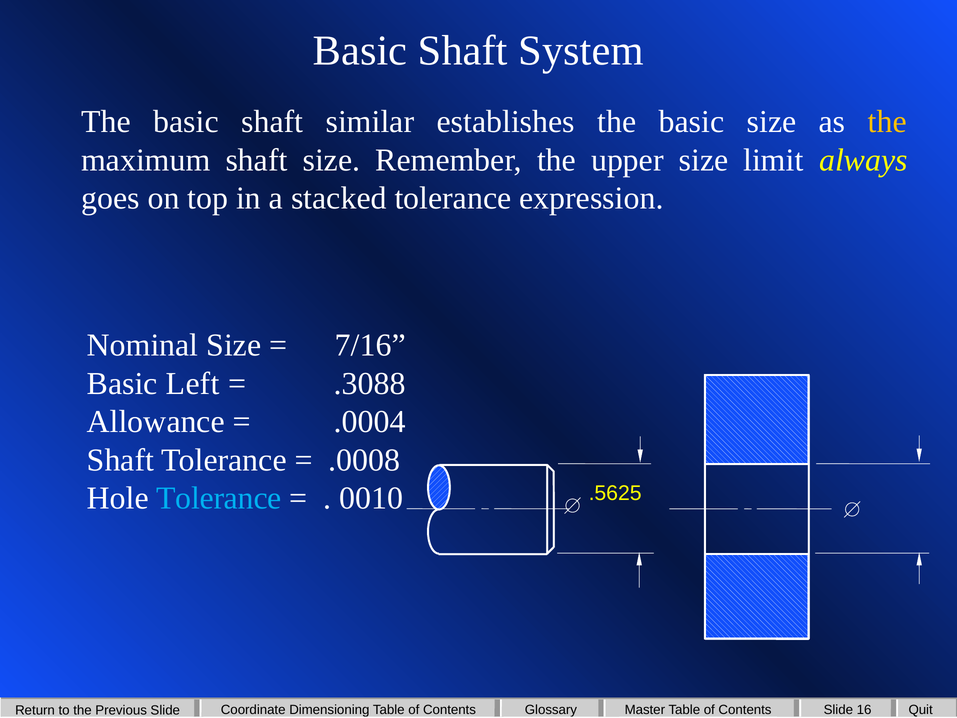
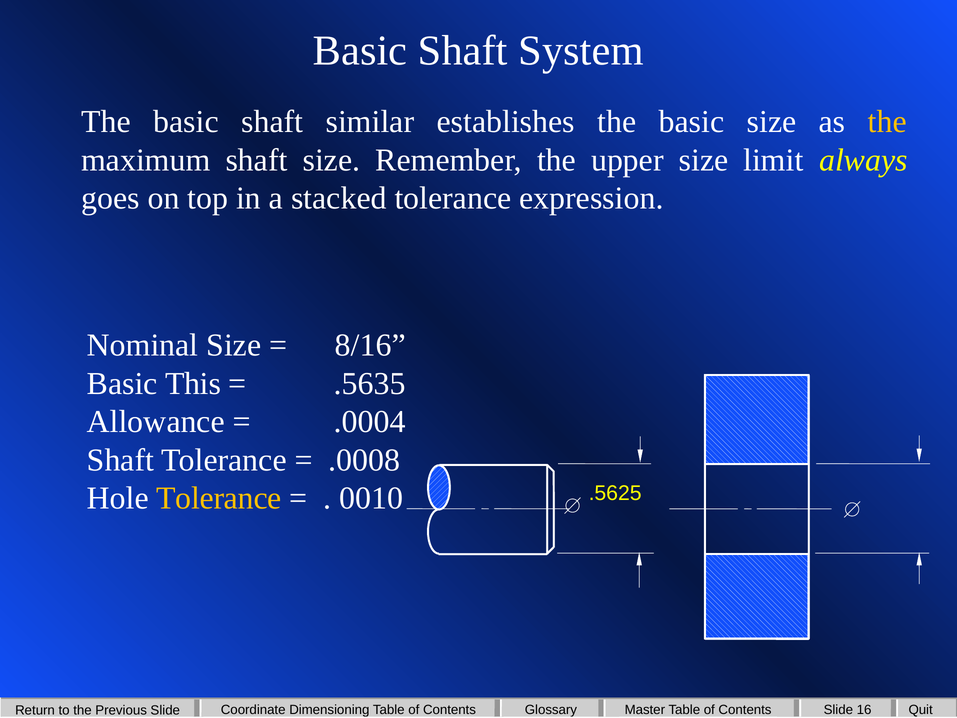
7/16: 7/16 -> 8/16 (370, 345)
Left: Left -> This (193, 383)
.3088: .3088 -> .5635 (370, 383)
Tolerance colour: light blue -> yellow (219, 498)
